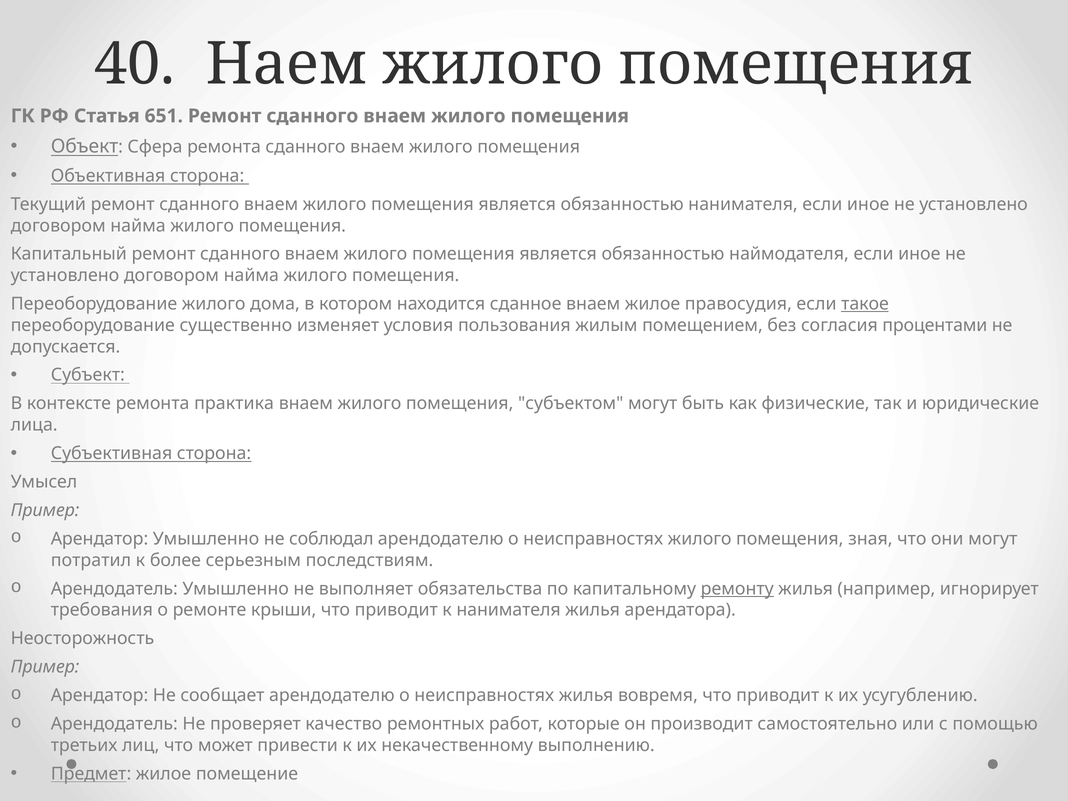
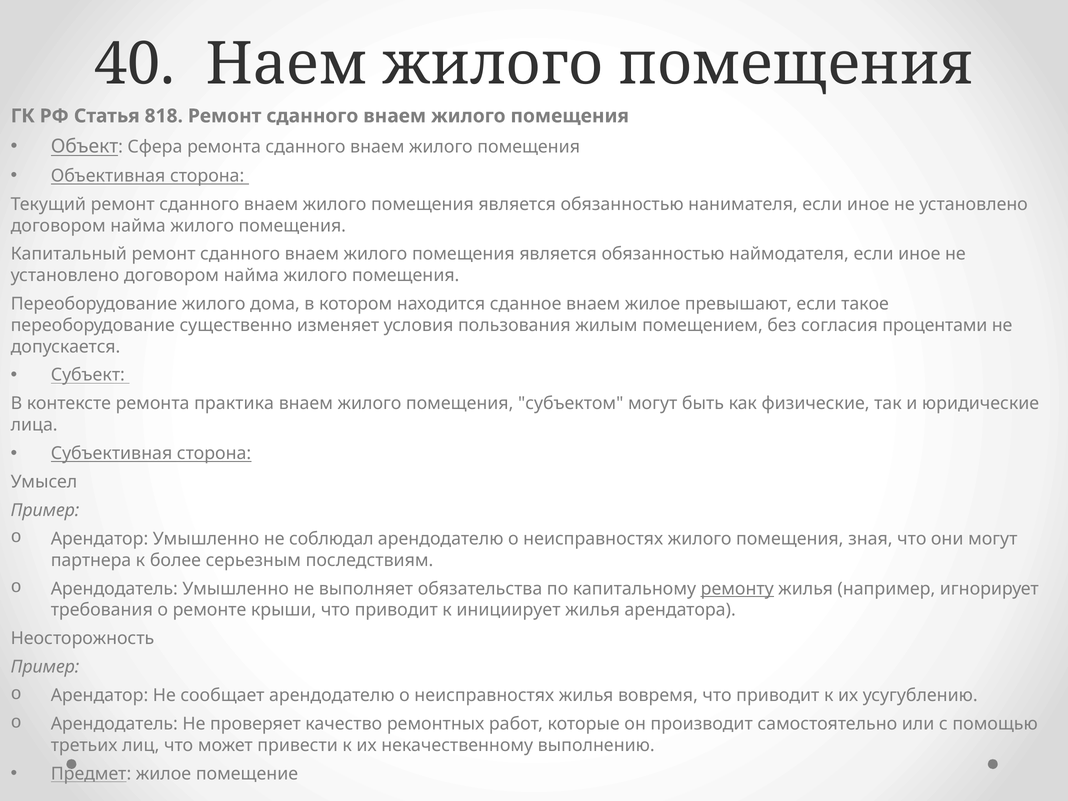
651: 651 -> 818 (164, 116)
правосудия: правосудия -> превышают (738, 304)
такое underline: present -> none (865, 304)
потратил: потратил -> партнера (91, 560)
к нанимателя: нанимателя -> инициирует (508, 610)
